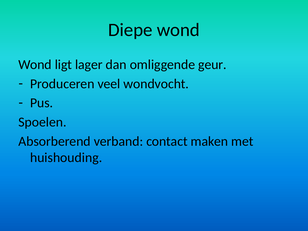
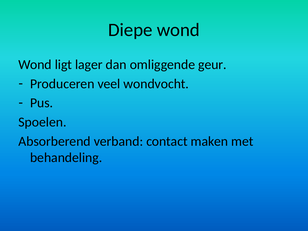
huishouding: huishouding -> behandeling (66, 158)
